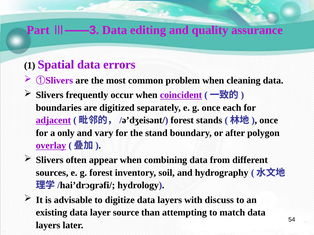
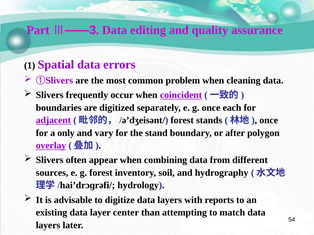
discuss: discuss -> reports (219, 200)
source: source -> center (126, 213)
